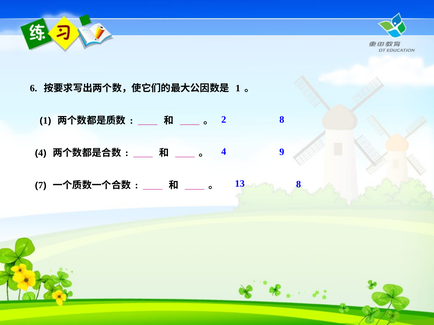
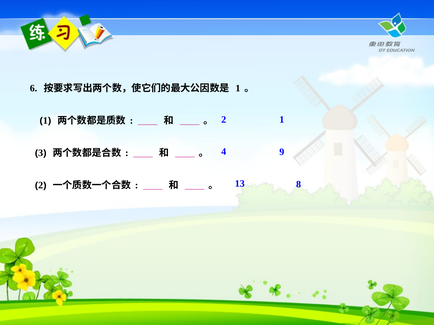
2 8: 8 -> 1 (282, 120)
4: 4 -> 3 (41, 153)
7: 7 -> 2 (41, 186)
